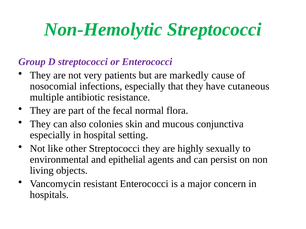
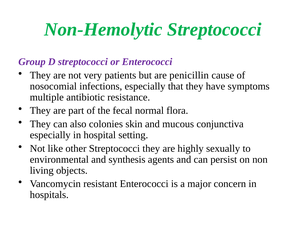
markedly: markedly -> penicillin (189, 75)
cutaneous: cutaneous -> symptoms (249, 86)
epithelial: epithelial -> synthesis (127, 160)
